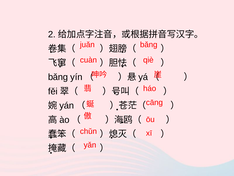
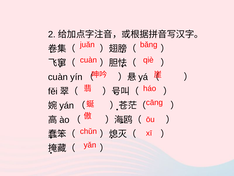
bǎnɡ: bǎnɡ -> cuàn (58, 77)
